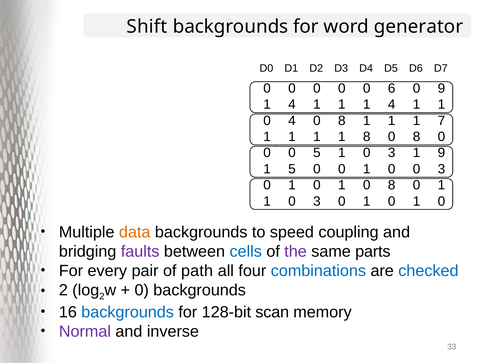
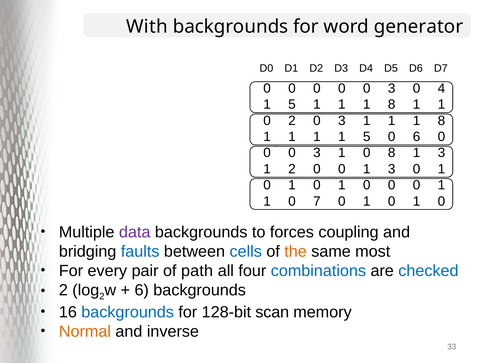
Shift: Shift -> With (147, 27)
6: 6 -> 3 (392, 89)
0 9: 9 -> 4 (441, 89)
4: 4 -> 5 (292, 105)
4: 4 -> 8 (392, 105)
0 4: 4 -> 2 (292, 121)
8: 8 -> 3 (342, 121)
7: 7 -> 8 (441, 121)
1 1 8: 8 -> 5 (367, 137)
8: 8 -> 6 (417, 137)
5: 5 -> 3 (317, 153)
3: 3 -> 8 (392, 153)
9: 9 -> 3 (441, 153)
1 5: 5 -> 2 (292, 169)
0 0 1 0: 0 -> 3 (392, 169)
3: 3 -> 1 (441, 169)
1 0 8: 8 -> 0 (392, 186)
3: 3 -> 7 (317, 202)
data colour: orange -> purple (135, 233)
speed: speed -> forces (292, 233)
faults colour: purple -> blue (140, 252)
the colour: purple -> orange (296, 252)
parts: parts -> most (373, 252)
0: 0 -> 6 (142, 291)
Normal colour: purple -> orange (85, 332)
